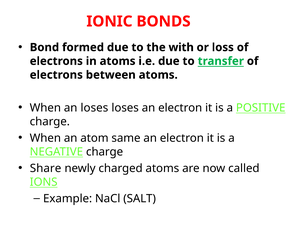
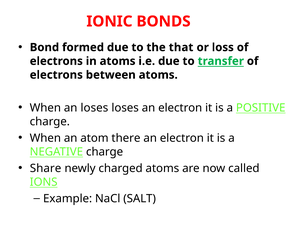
with: with -> that (181, 47)
same: same -> there (126, 138)
